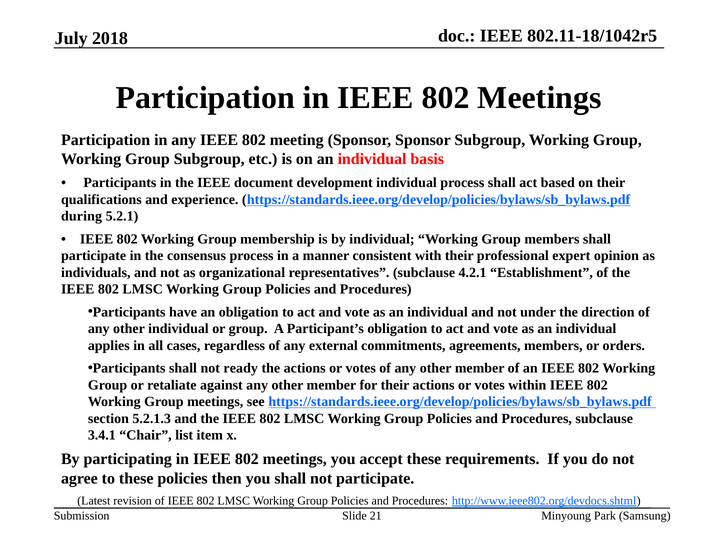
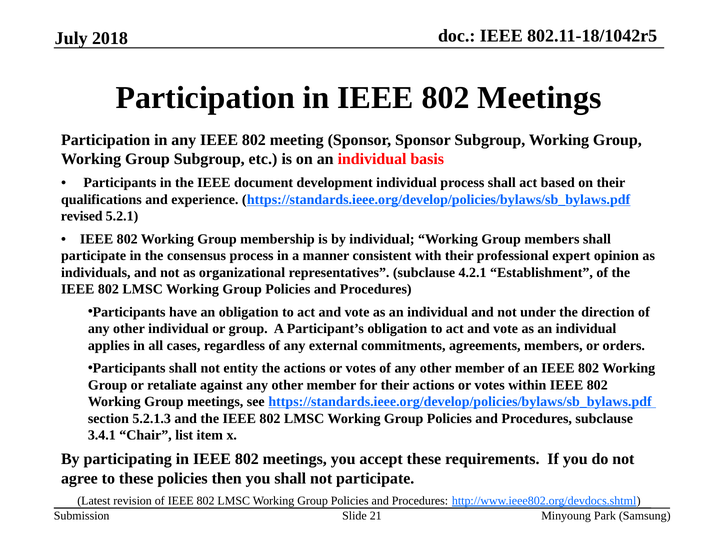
during: during -> revised (82, 216)
ready: ready -> entity (241, 368)
